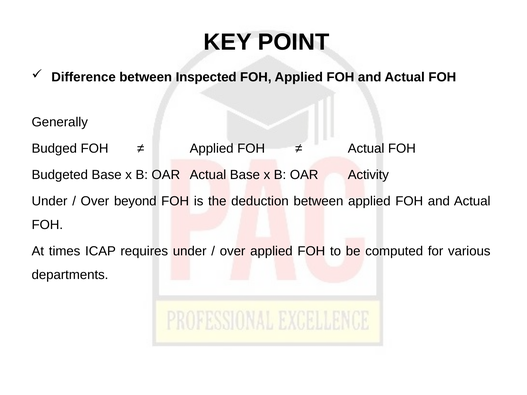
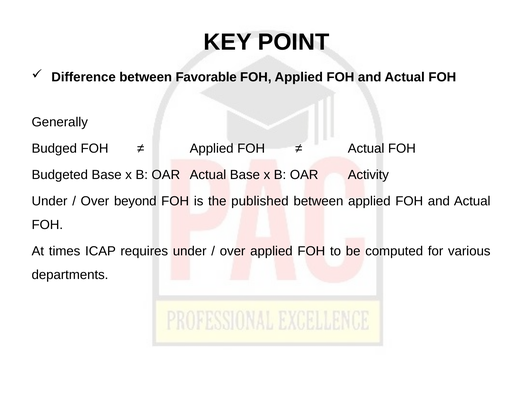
Inspected: Inspected -> Favorable (206, 77)
deduction: deduction -> published (260, 201)
